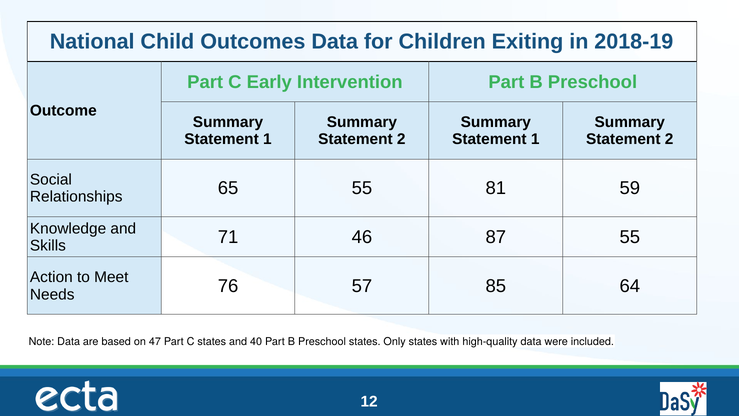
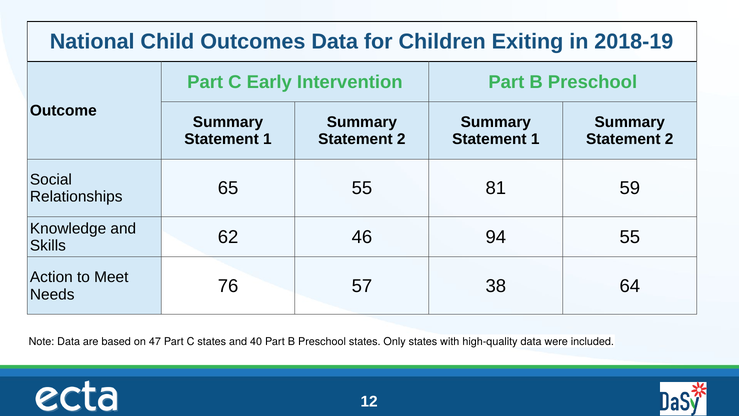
71: 71 -> 62 (228, 237)
87: 87 -> 94 (496, 237)
85: 85 -> 38 (496, 286)
